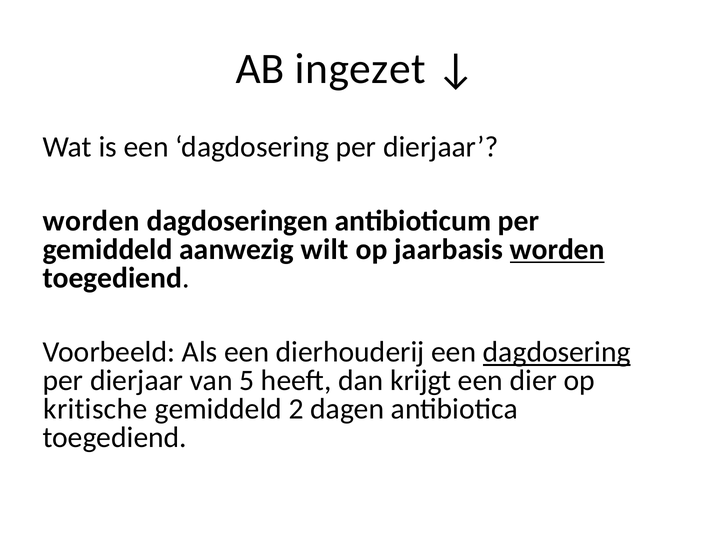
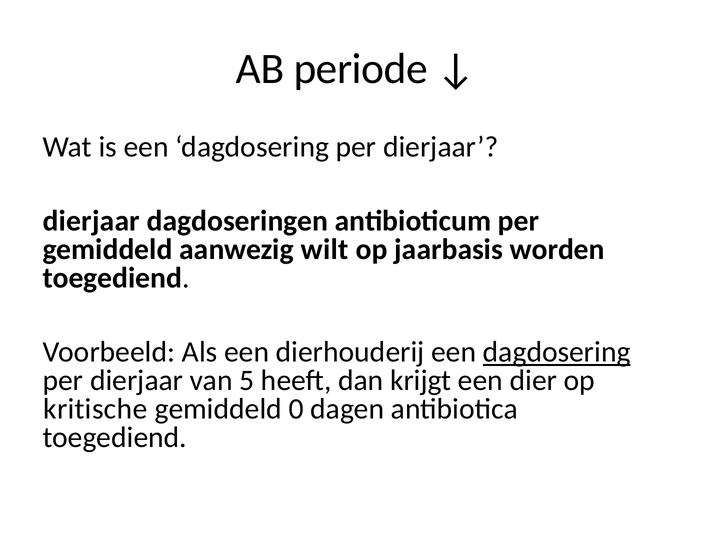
ingezet: ingezet -> periode (361, 69)
worden: worden -> dierjaar (91, 221)
worden underline: present -> none (557, 250)
2: 2 -> 0 (296, 409)
